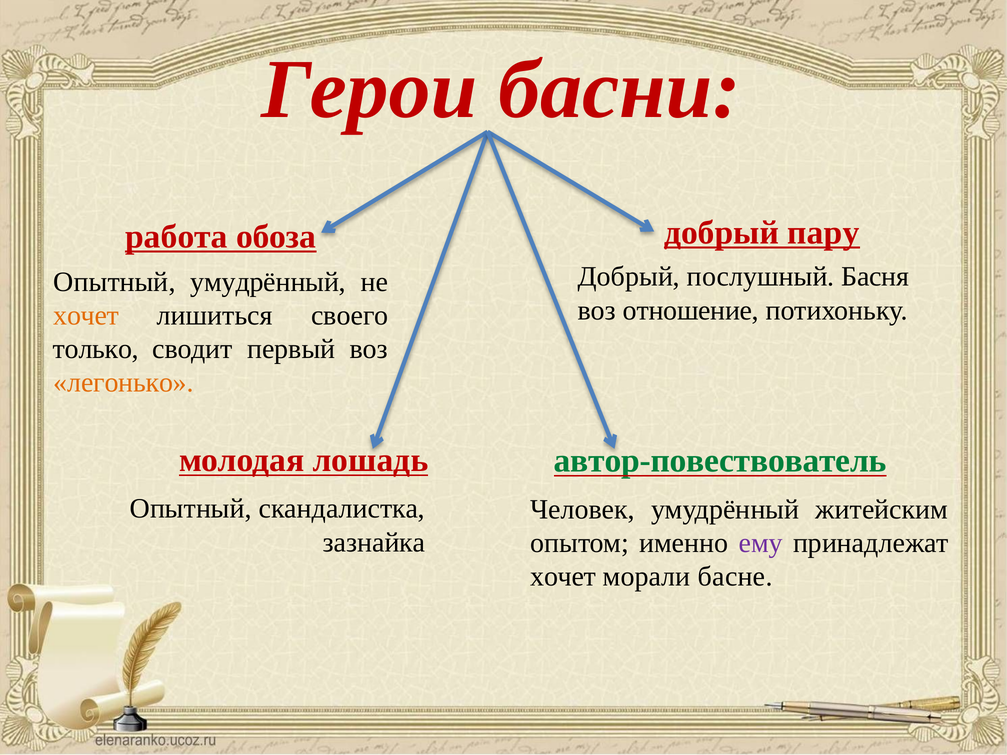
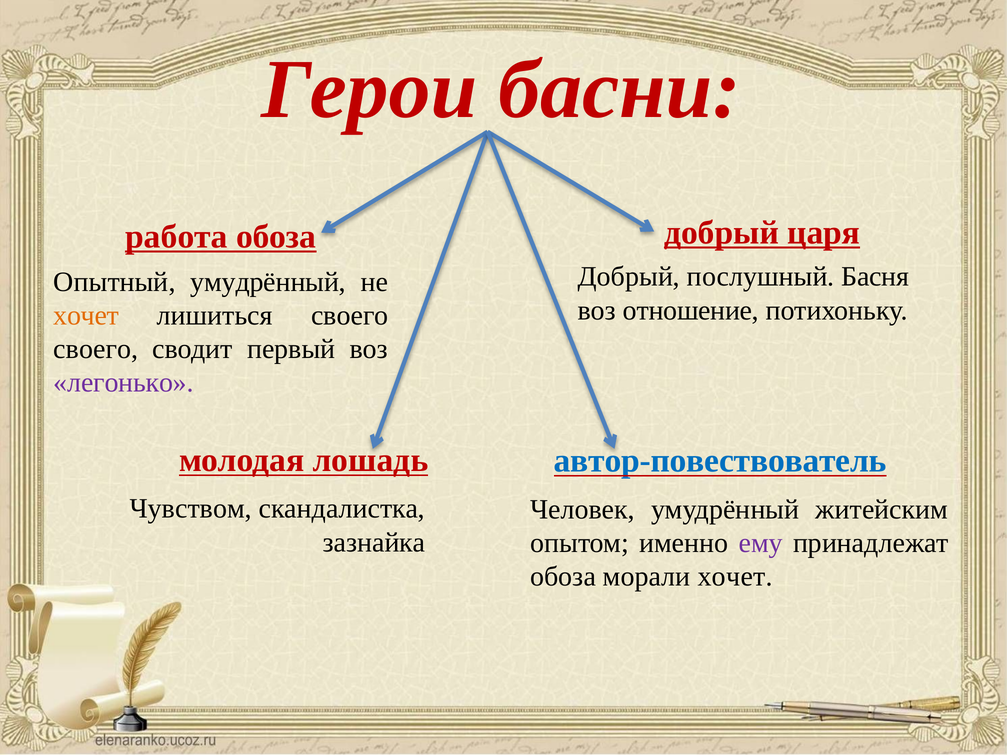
пару: пару -> царя (824, 233)
только: только -> своего (96, 349)
легонько colour: orange -> purple (124, 383)
автор-повествователь colour: green -> blue (720, 461)
Опытный: Опытный -> Чувством (191, 509)
хочет: хочет -> обоза (563, 577)
морали басне: басне -> хочет (735, 577)
